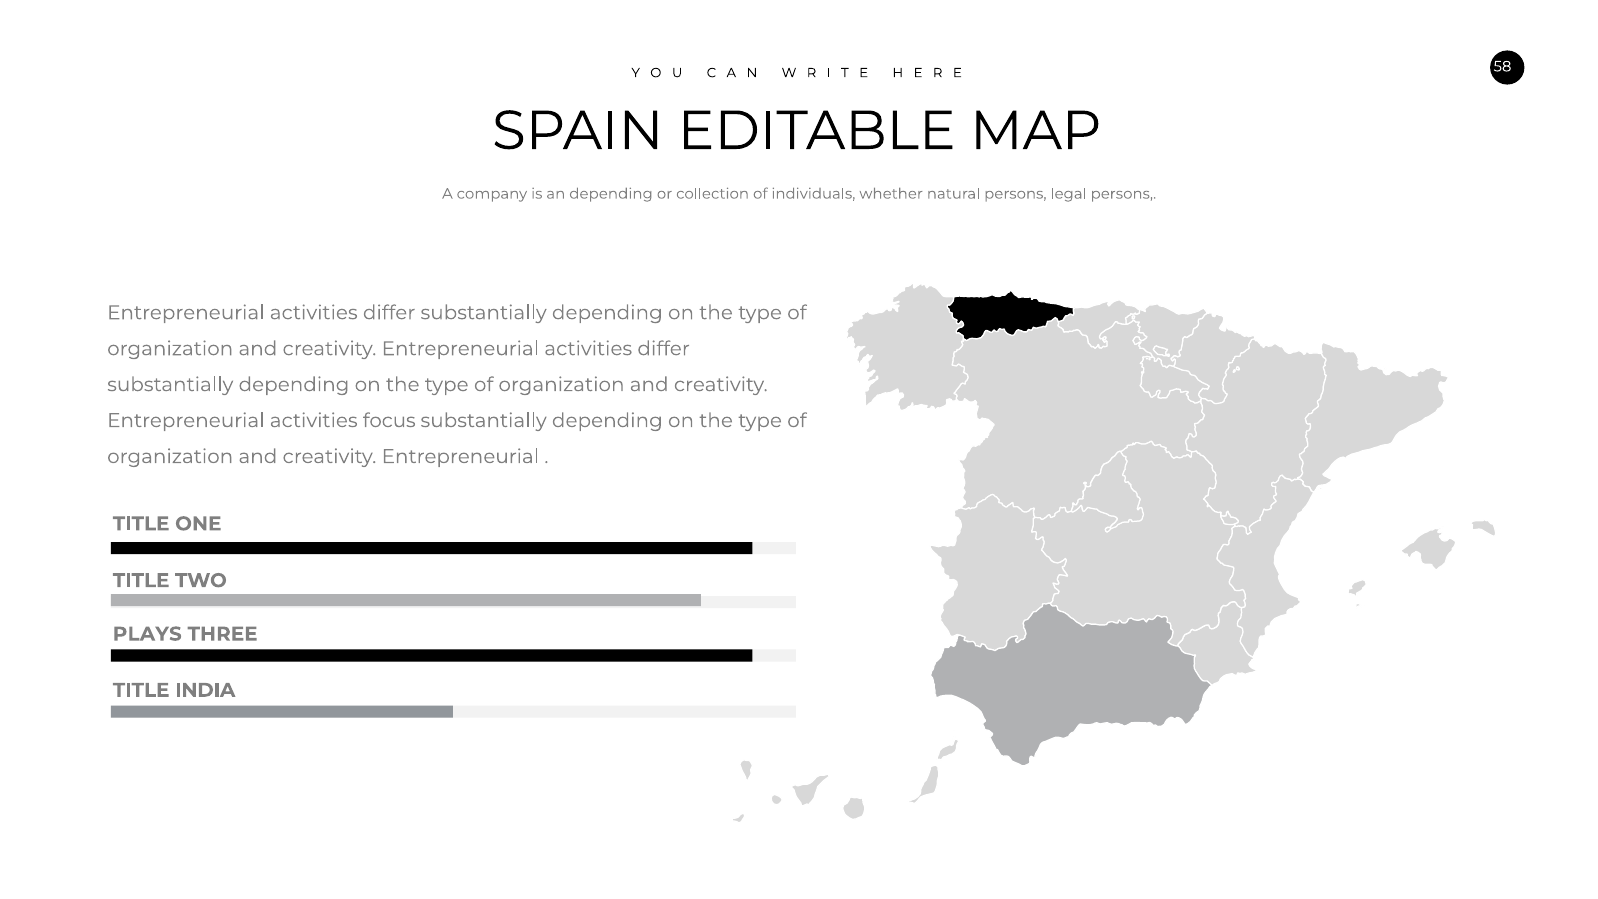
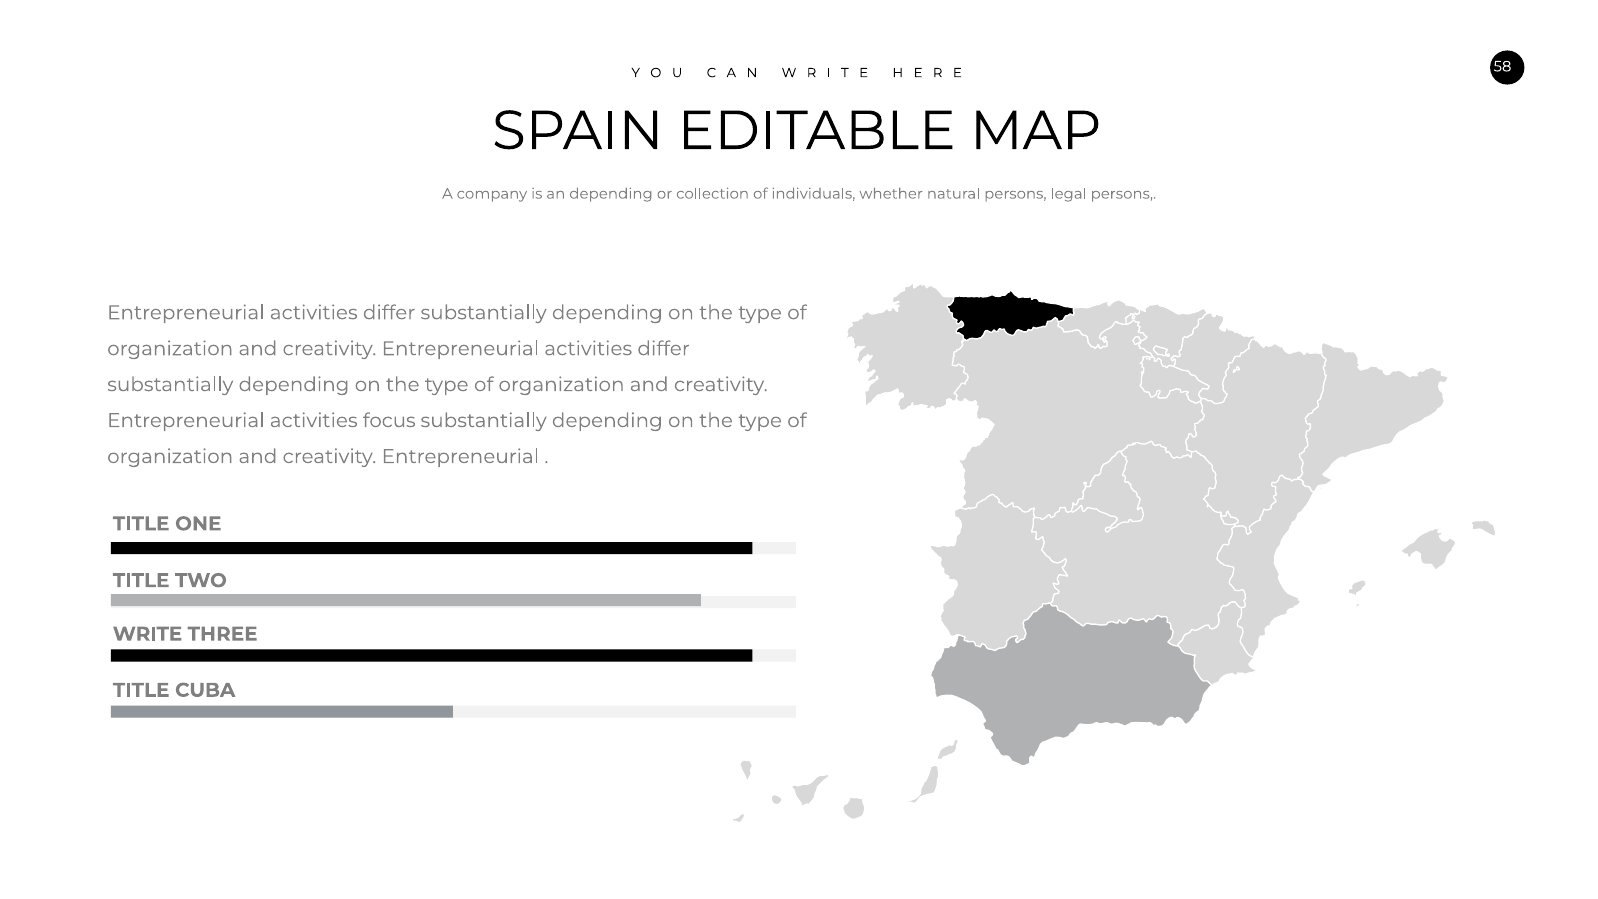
PLAYS: PLAYS -> WRITE (147, 634)
INDIA: INDIA -> CUBA (205, 690)
